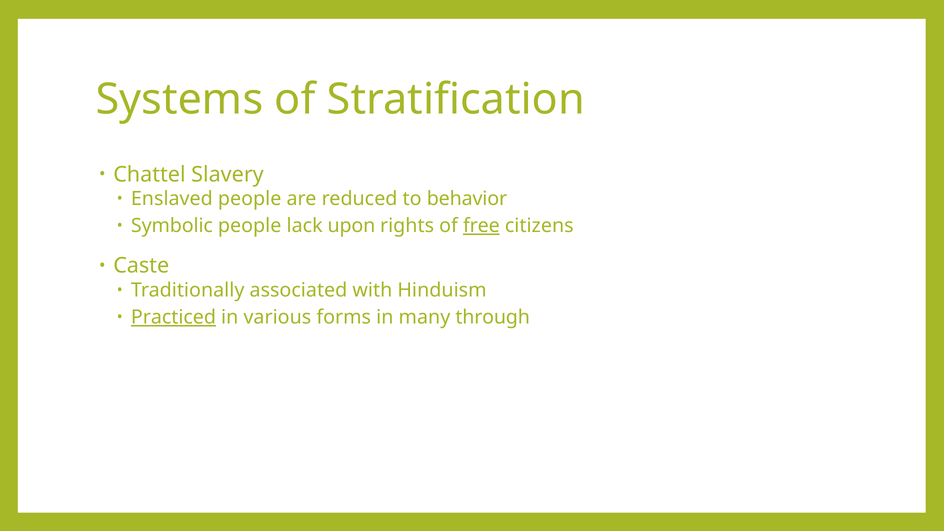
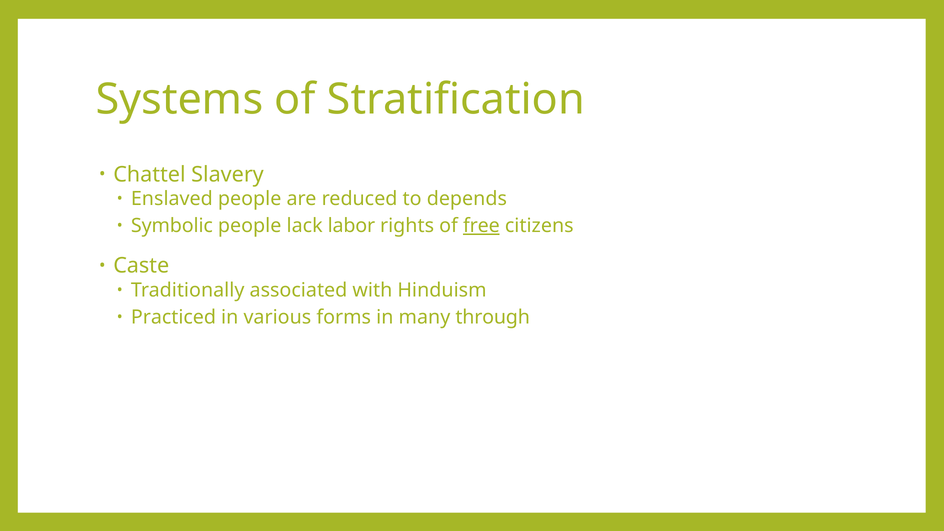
behavior: behavior -> depends (467, 199)
upon: upon -> labor (351, 226)
Practiced underline: present -> none (174, 317)
